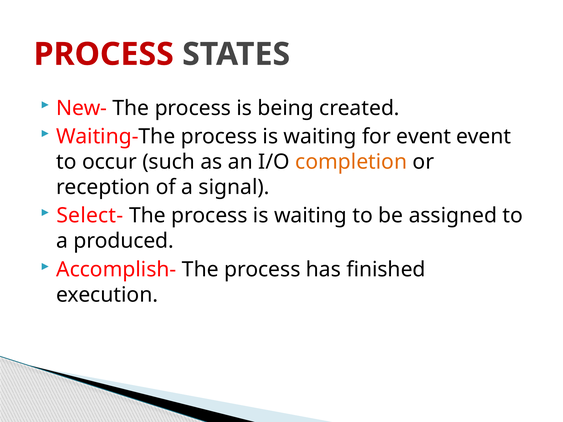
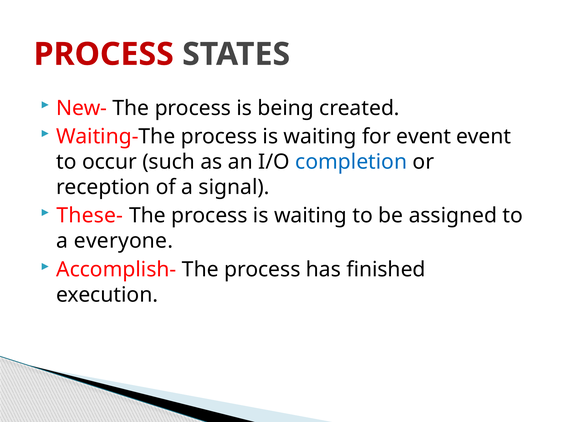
completion colour: orange -> blue (351, 162)
Select-: Select- -> These- (90, 216)
produced: produced -> everyone (123, 241)
